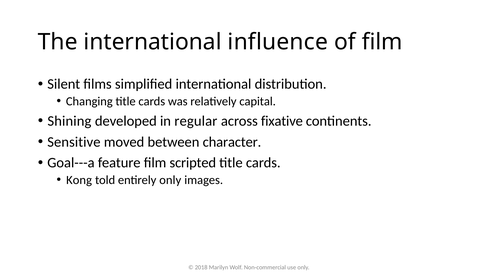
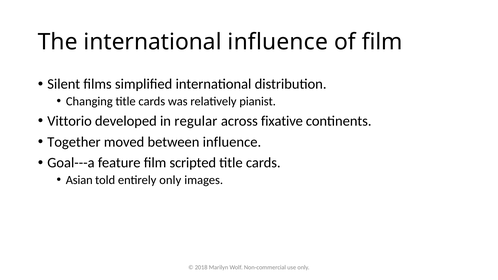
capital: capital -> pianist (258, 101)
Shining: Shining -> Vittorio (70, 121)
Sensitive: Sensitive -> Together (74, 142)
between character: character -> influence (232, 142)
Kong: Kong -> Asian (79, 180)
